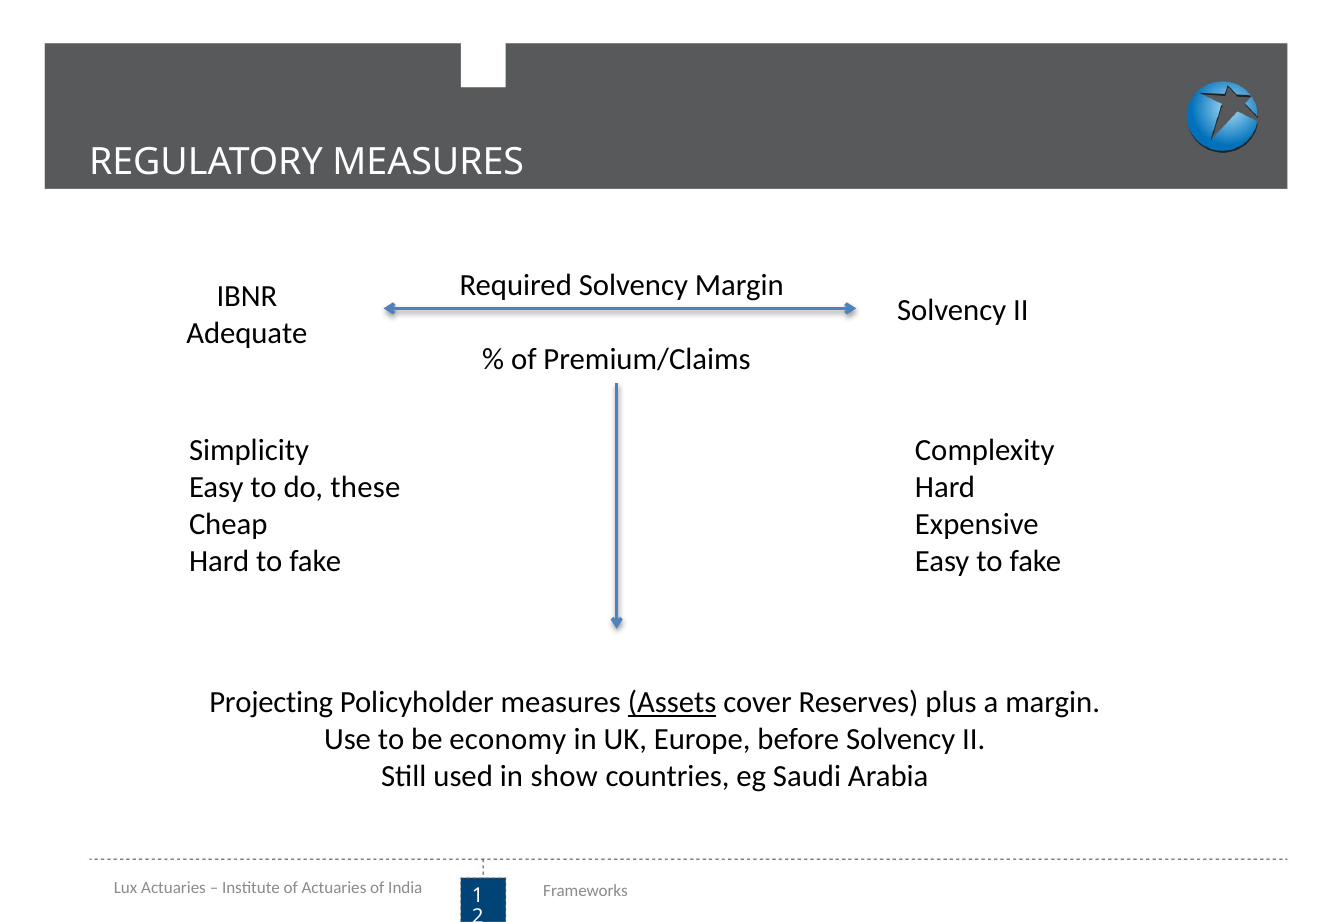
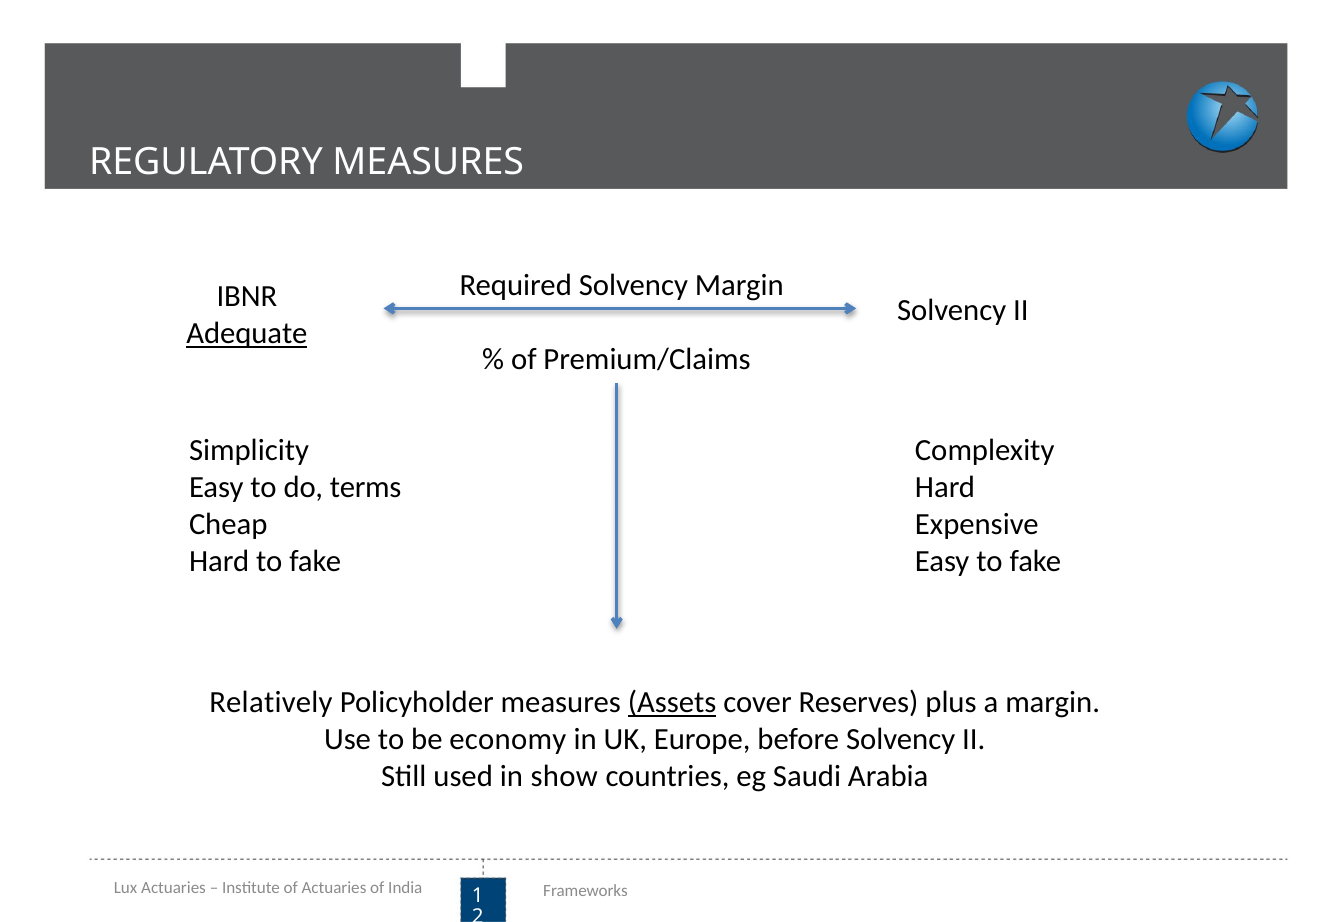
Adequate underline: none -> present (247, 334)
these: these -> terms (366, 487)
Projecting: Projecting -> Relatively (271, 703)
